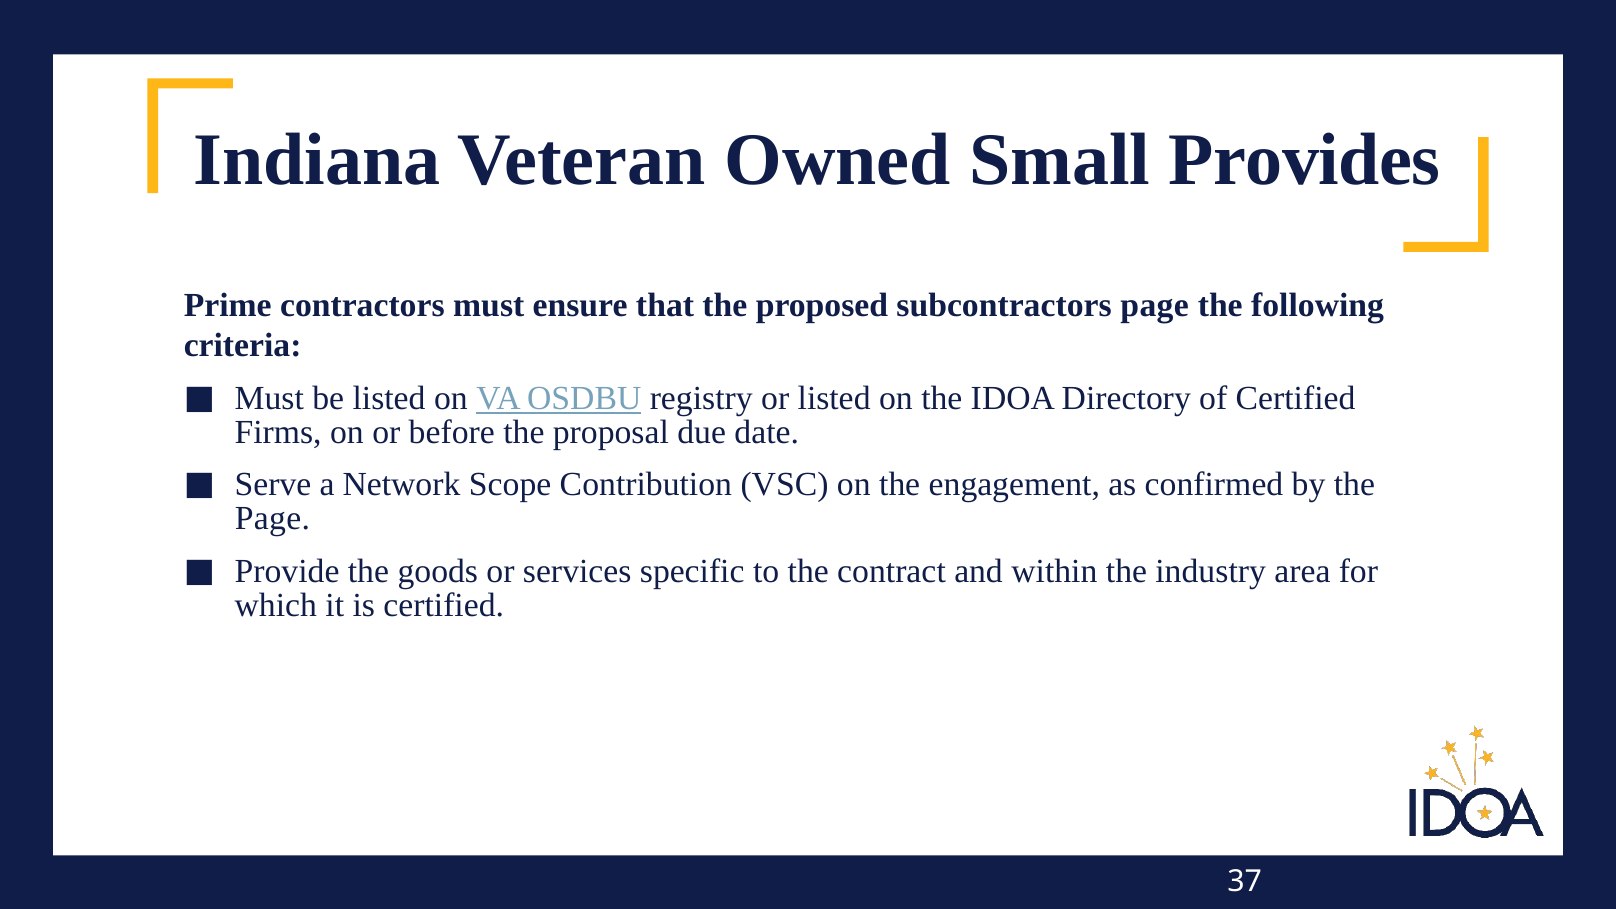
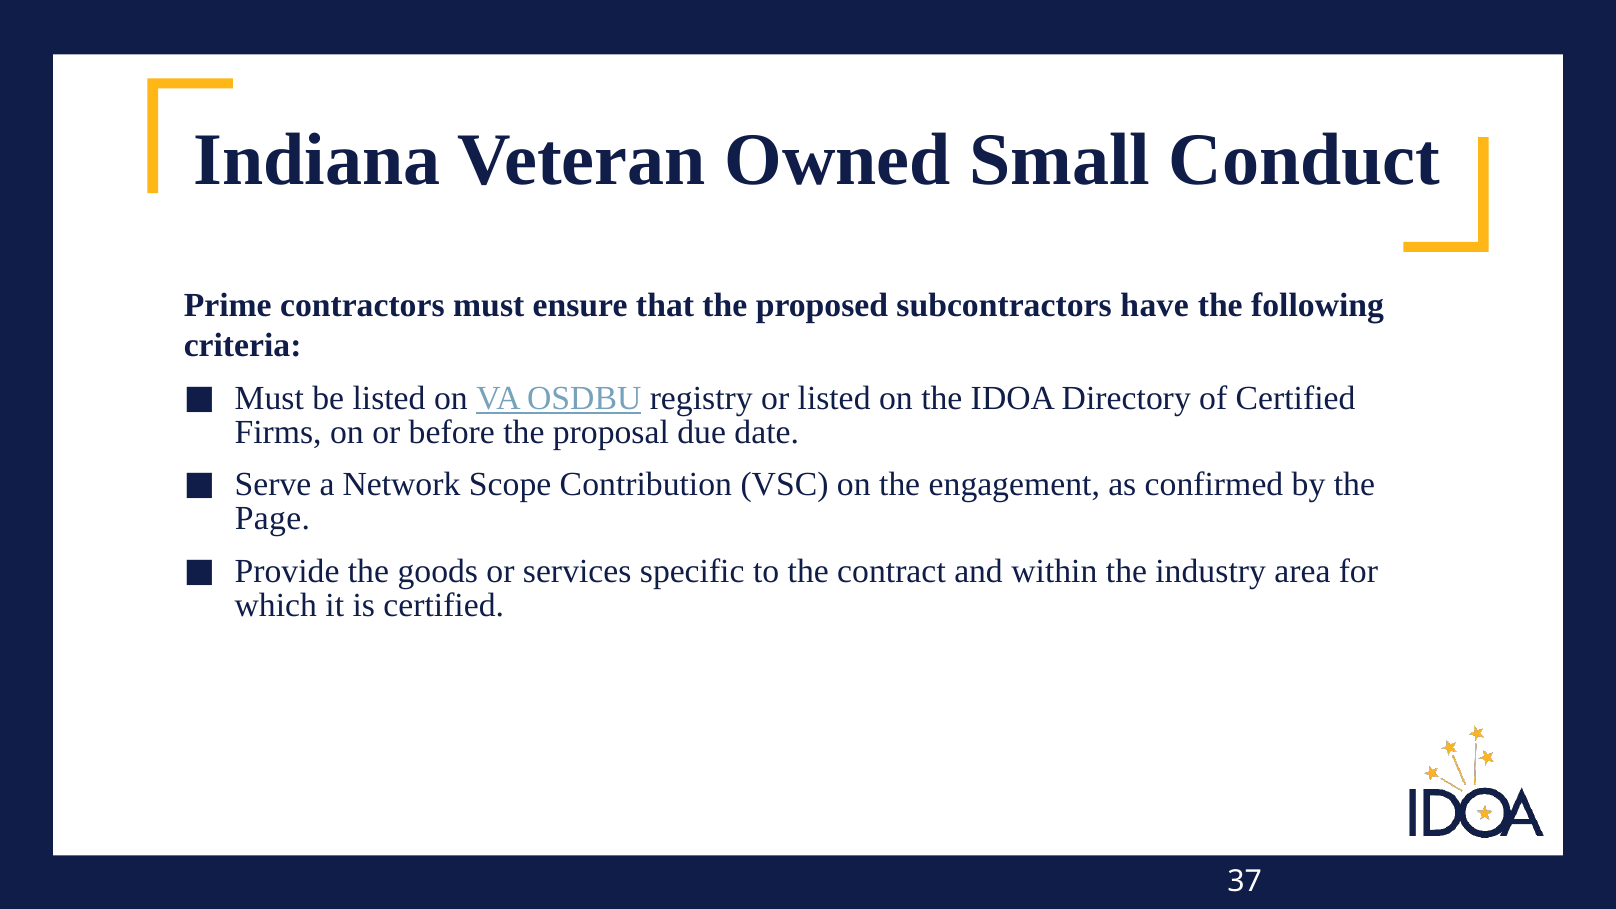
Provides: Provides -> Conduct (1304, 160)
subcontractors page: page -> have (1155, 306)
